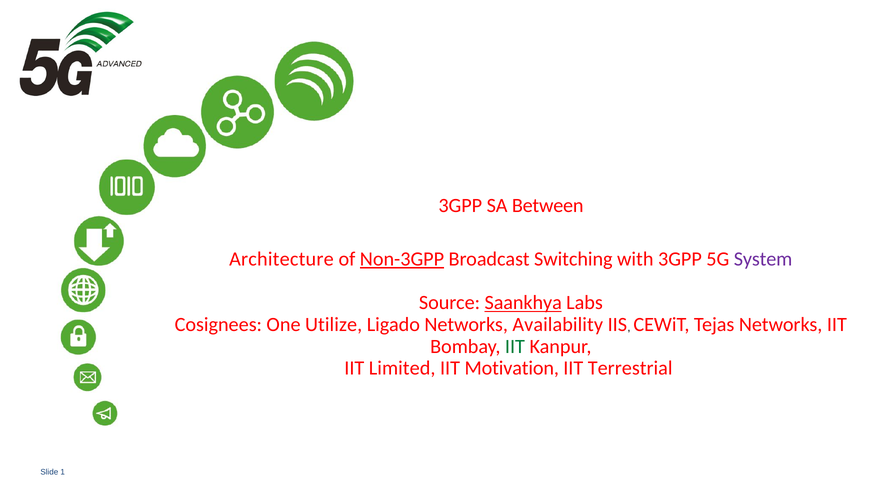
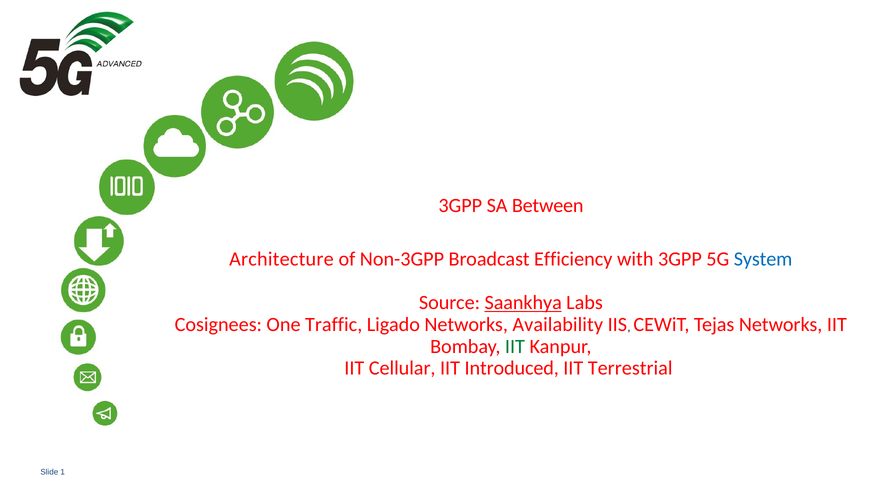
Non-3GPP underline: present -> none (402, 259)
Switching: Switching -> Efficiency (573, 259)
System colour: purple -> blue (763, 259)
Utilize: Utilize -> Traffic (334, 325)
Limited: Limited -> Cellular (402, 368)
Motivation: Motivation -> Introduced (512, 368)
